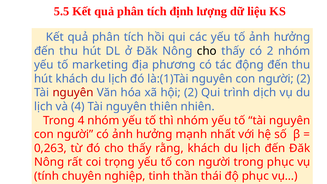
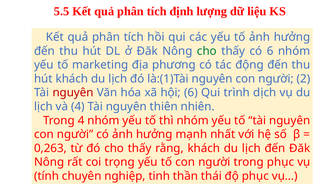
cho colour: black -> green (207, 51)
có 2: 2 -> 6 (270, 51)
hội 2: 2 -> 6 (191, 93)
